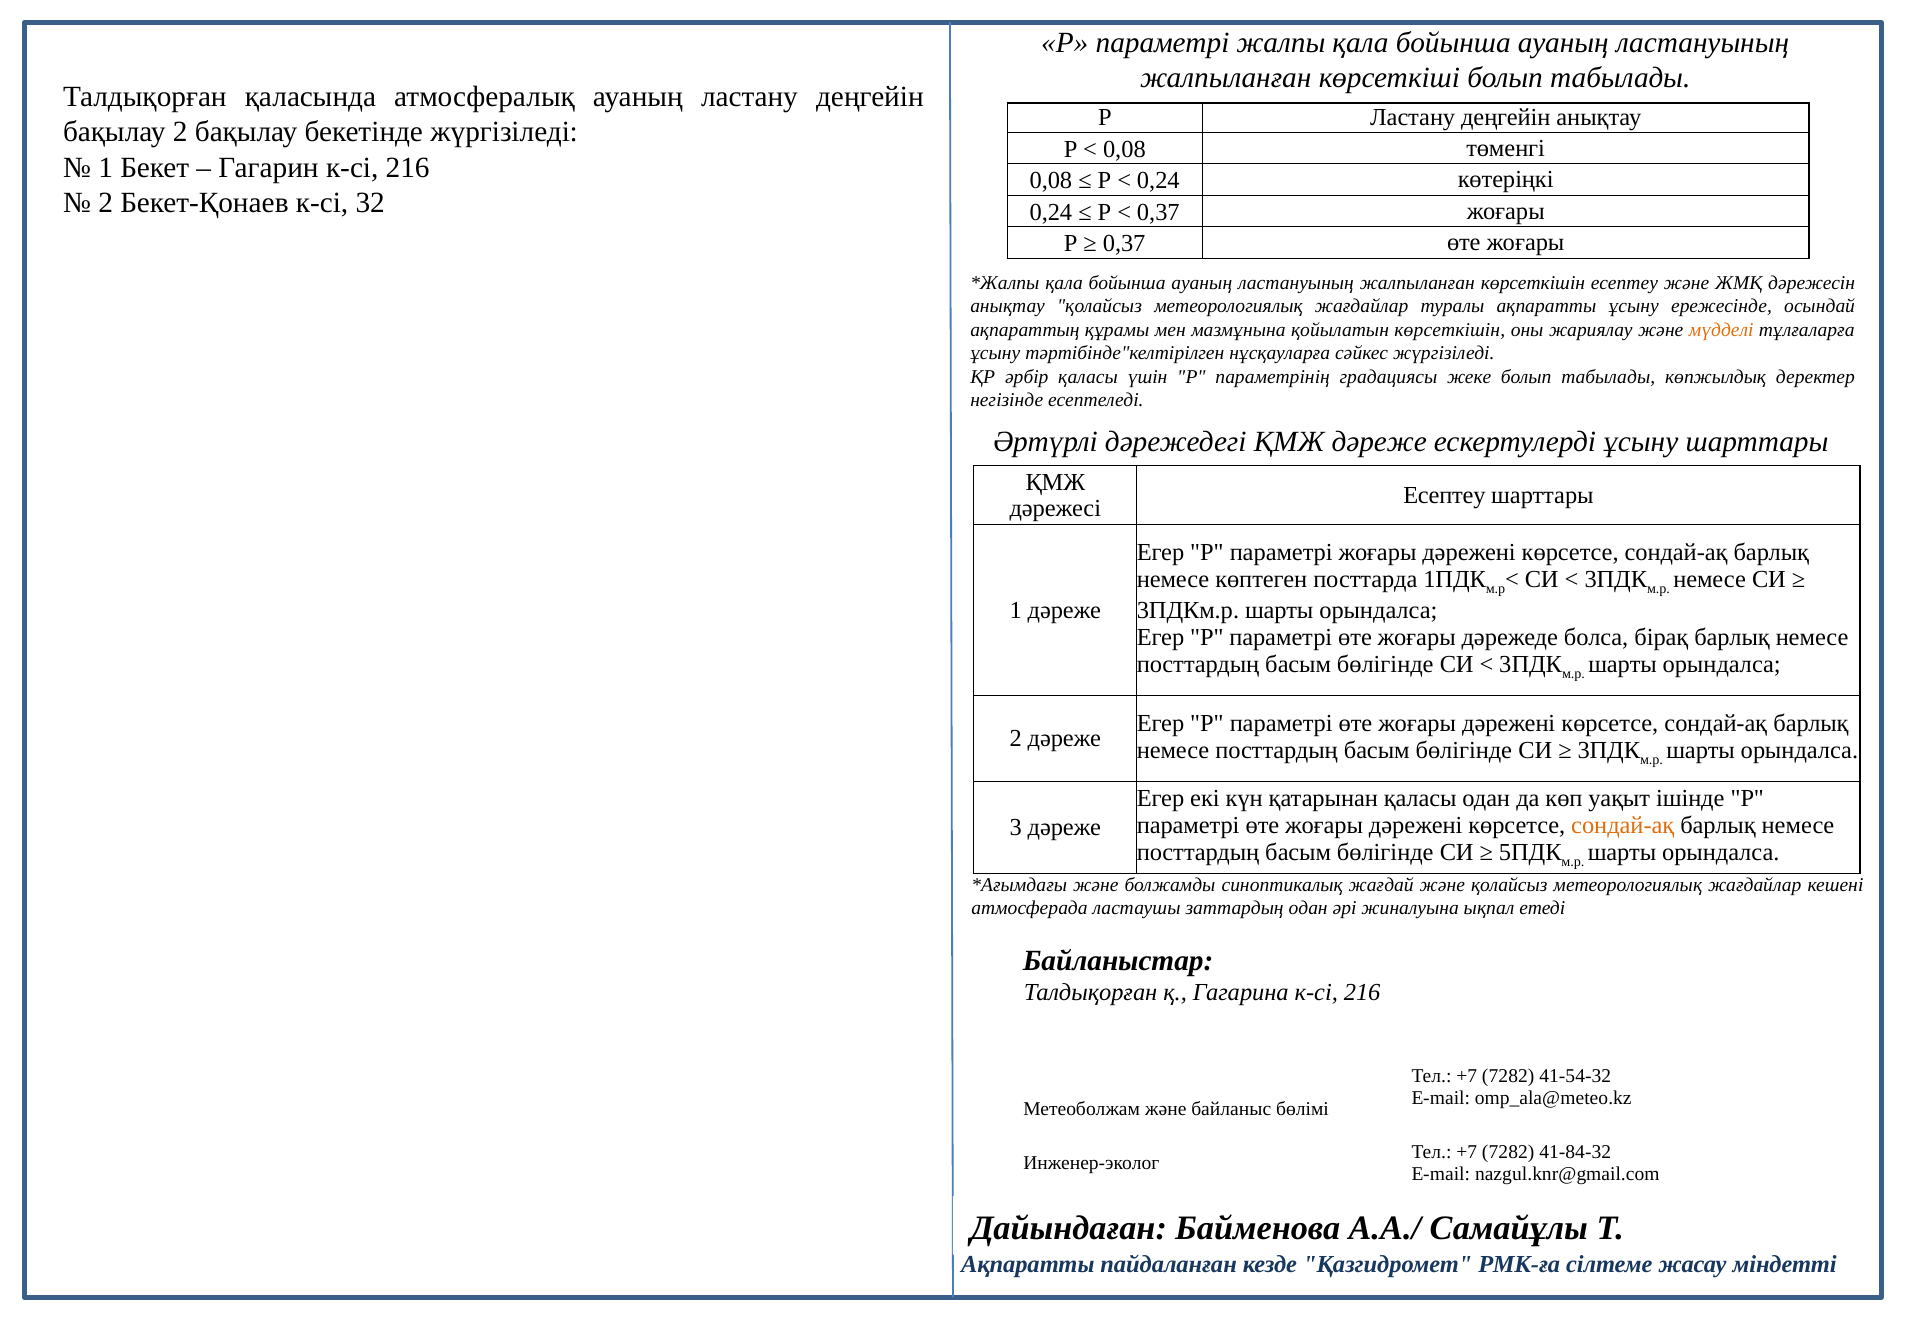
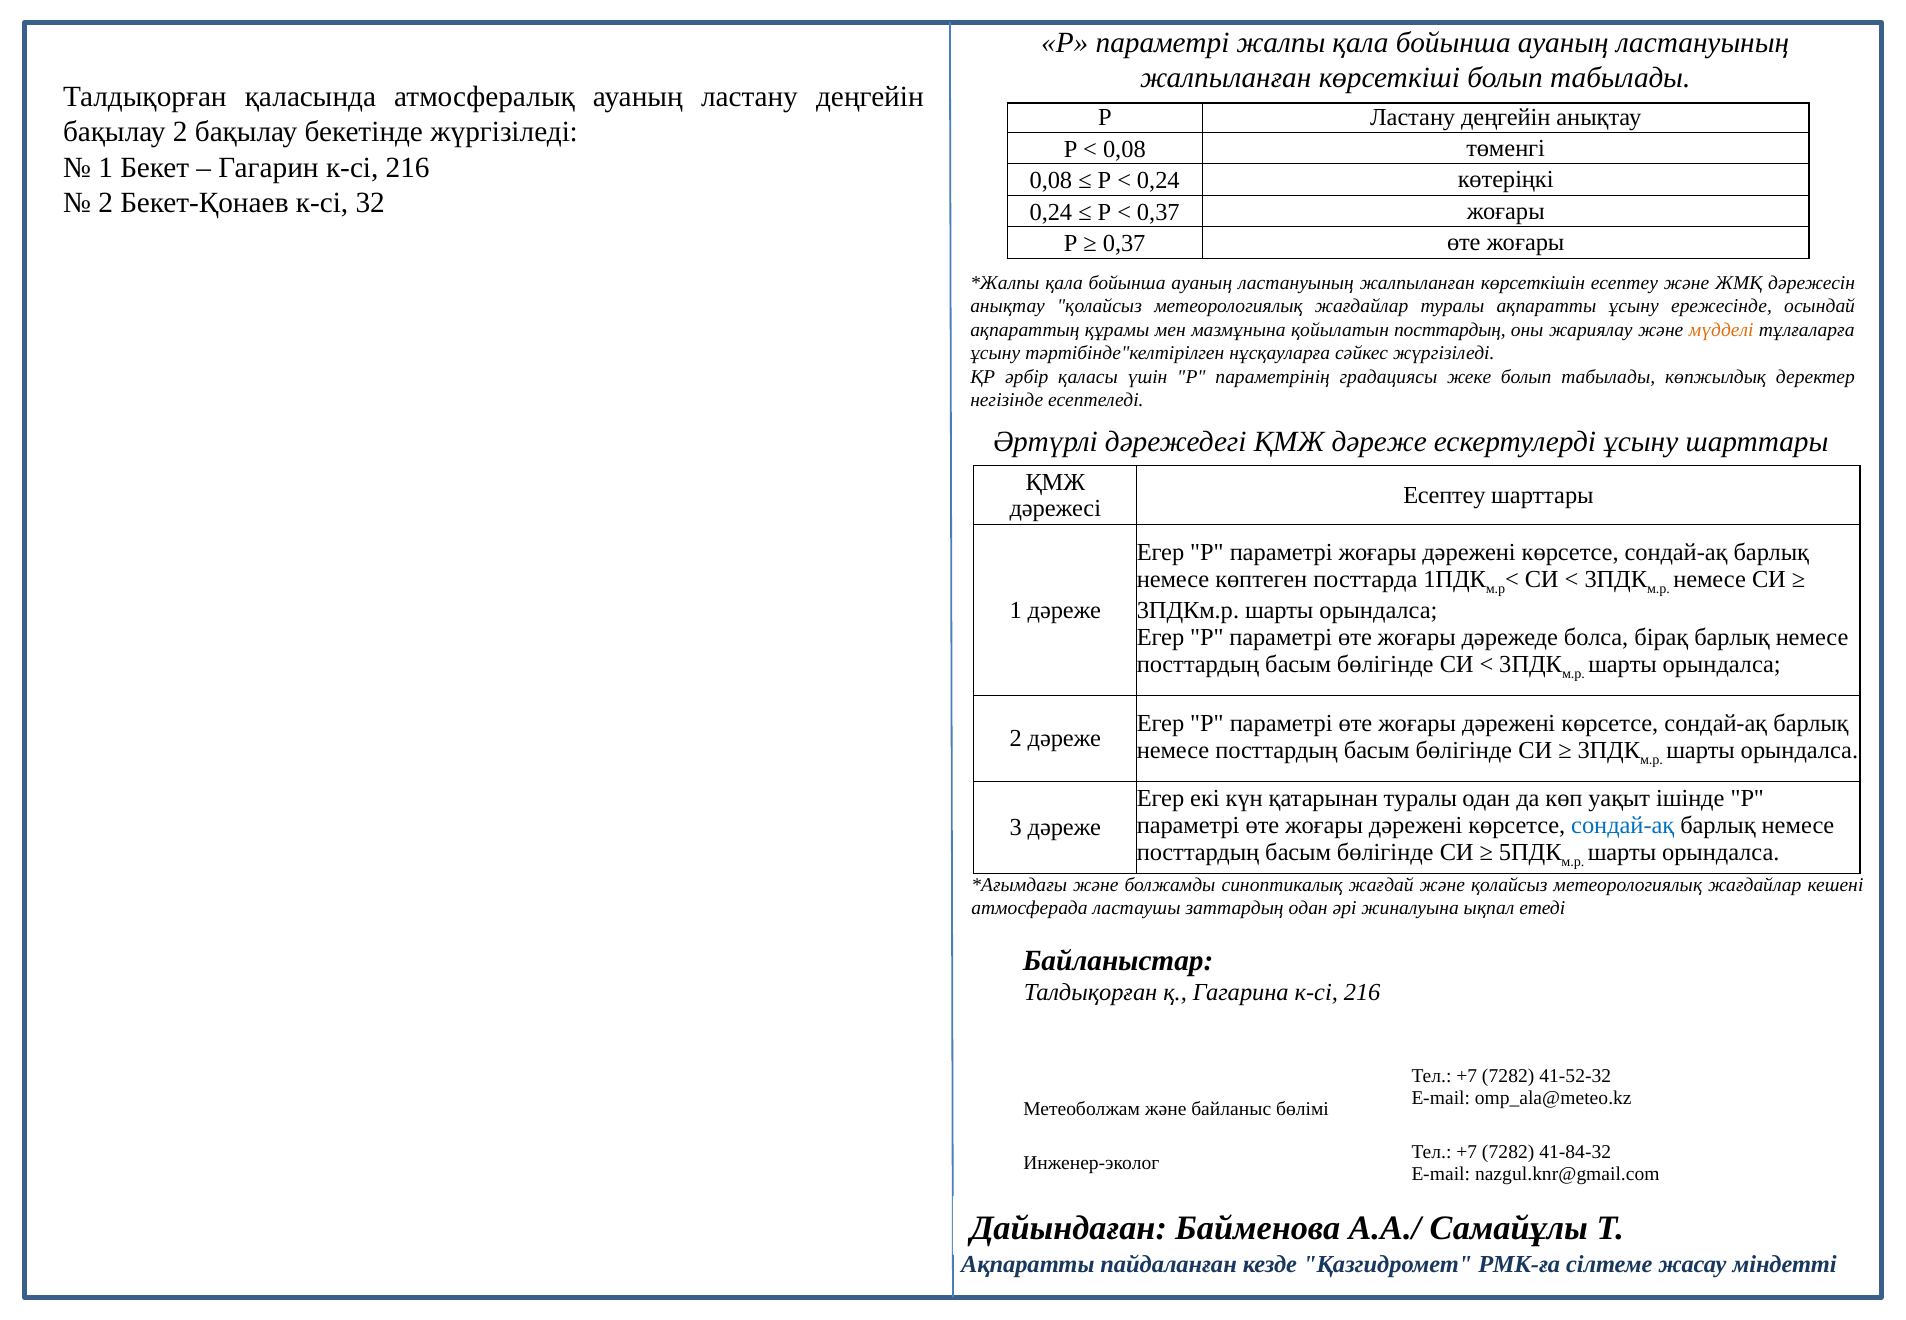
қойылатын көрсеткішін: көрсеткішін -> посттардың (1450, 330)
қатарынан қаласы: қаласы -> туралы (1420, 798)
сондай-ақ colour: orange -> blue (1623, 825)
41-54-32: 41-54-32 -> 41-52-32 (1575, 1076)
